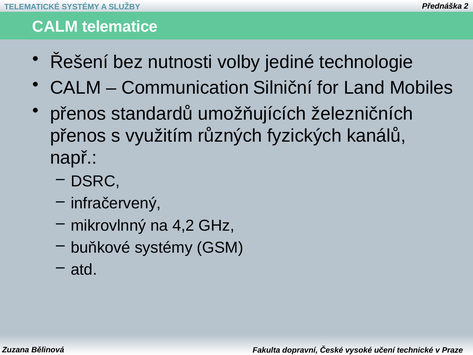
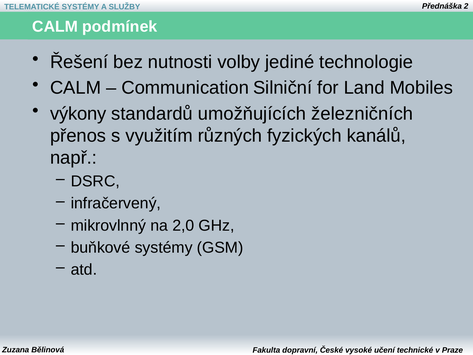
telematice: telematice -> podmínek (120, 27)
přenos: přenos -> výkony (78, 114)
4,2: 4,2 -> 2,0 (183, 225)
